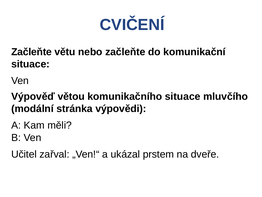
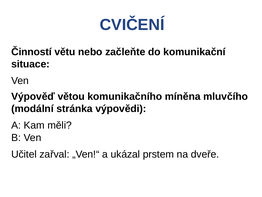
Začleňte: Začleňte -> Činností (31, 52)
komunikačního situace: situace -> míněna (183, 96)
